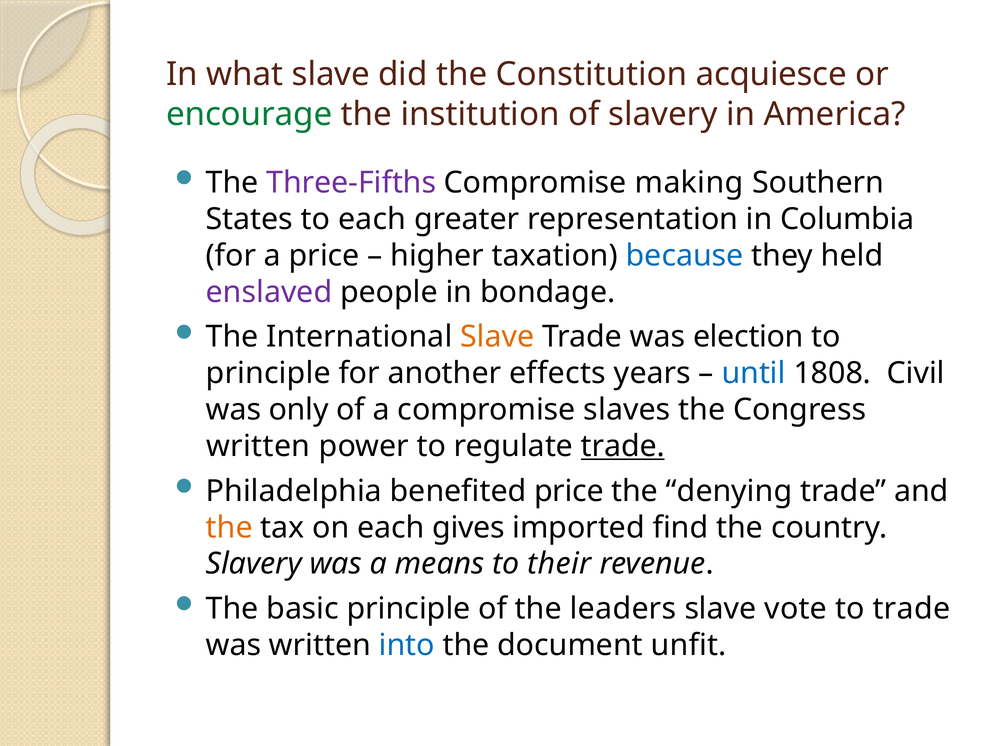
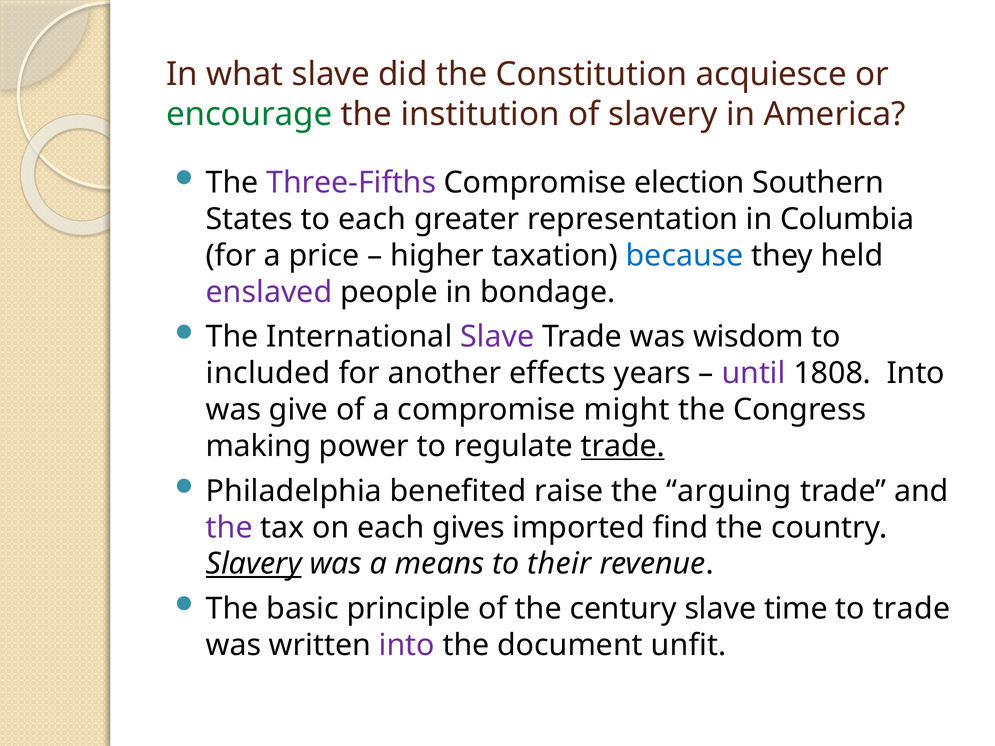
making: making -> election (689, 183)
Slave colour: orange -> purple (497, 337)
election: election -> wisdom (748, 337)
principle: principle -> included (268, 373)
until colour: blue -> purple (754, 373)
1808 Civil: Civil -> Into (916, 373)
only: only -> give (299, 410)
slaves: slaves -> might (627, 410)
written: written -> making (259, 446)
benefited price: price -> raise (569, 491)
denying: denying -> arguing (729, 491)
the colour: orange -> purple (229, 528)
Slavery underline: none -> present (254, 564)
leaders: leaders -> century (623, 609)
vote: vote -> time (796, 609)
into colour: blue -> purple (407, 645)
